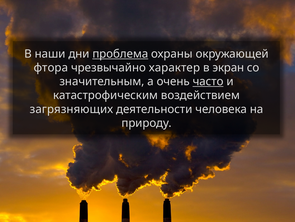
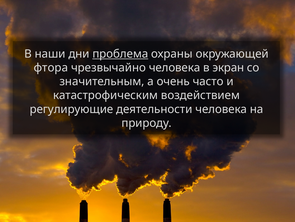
чрезвычайно характер: характер -> человека (175, 68)
часто underline: present -> none (208, 81)
загрязняющих: загрязняющих -> регулирующие (71, 109)
